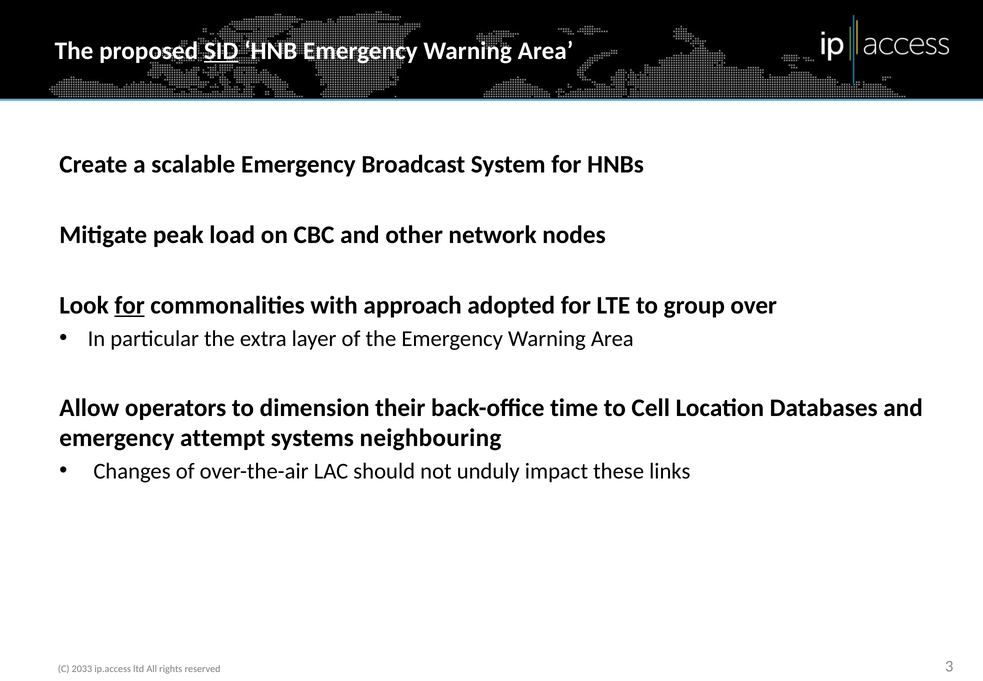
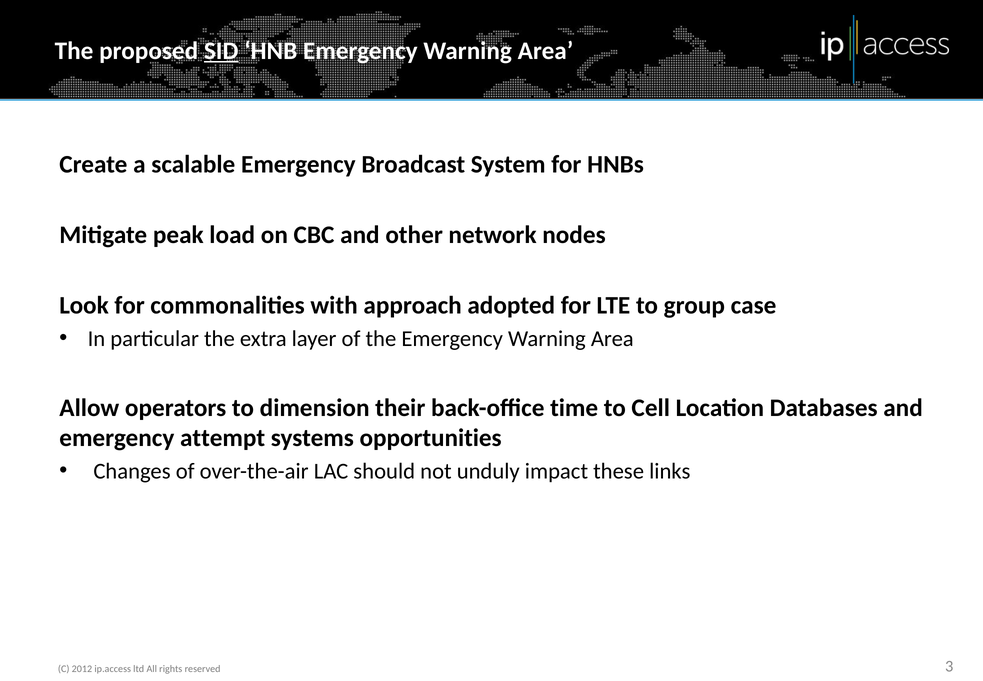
for underline: present -> none (130, 305)
over: over -> case (754, 305)
neighbouring: neighbouring -> opportunities (431, 438)
2033: 2033 -> 2012 (82, 669)
